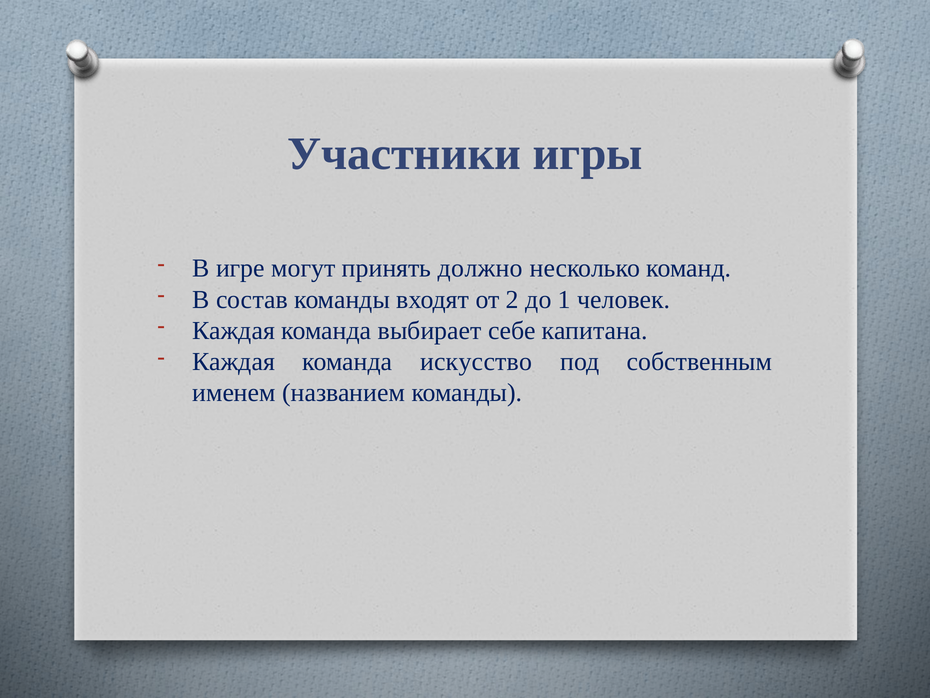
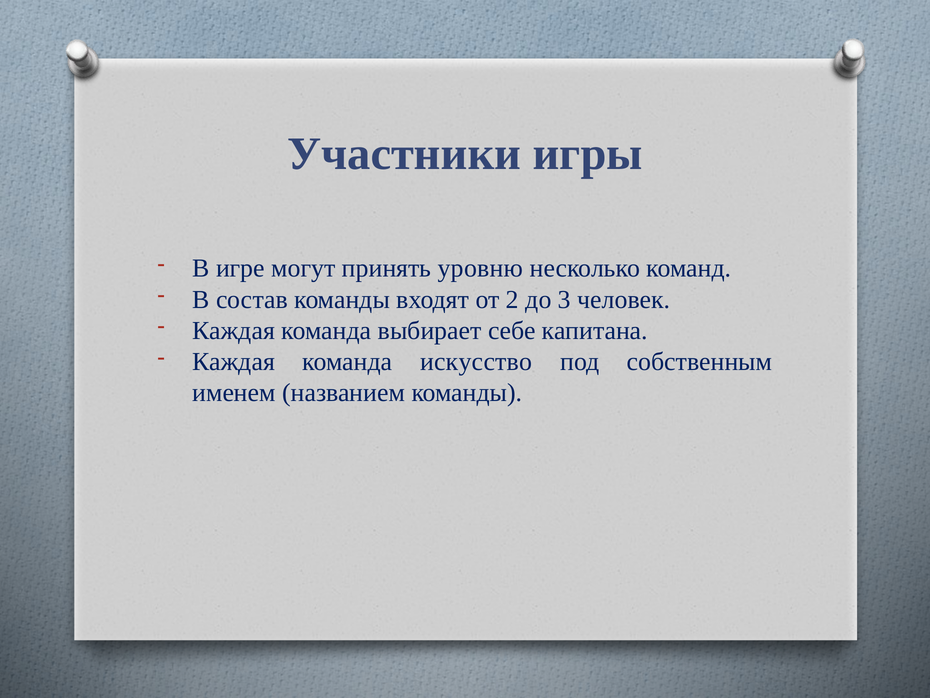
должно: должно -> уровню (480, 268)
1: 1 -> 3 (564, 299)
